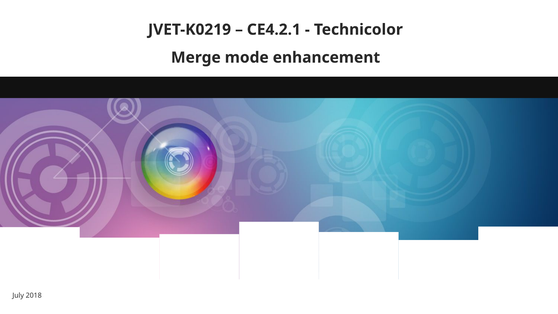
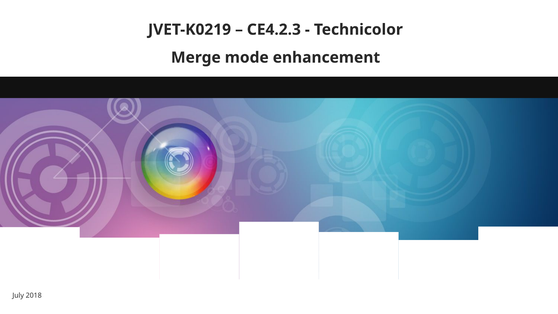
CE4.2.1: CE4.2.1 -> CE4.2.3 (274, 30)
